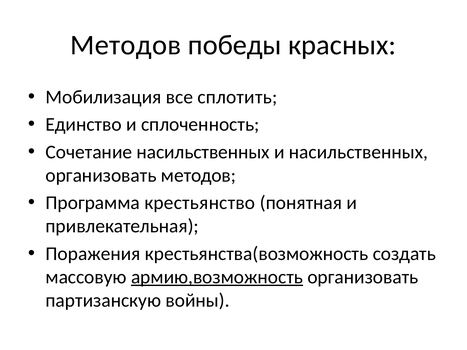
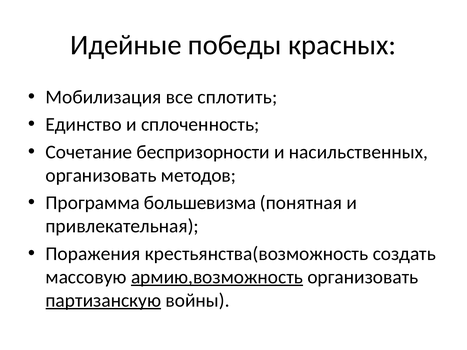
Методов: Методов -> Идейные (126, 45)
Сочетание насильственных: насильственных -> беспризорности (203, 152)
крестьянство: крестьянство -> большевизма (200, 203)
партизанскую underline: none -> present (103, 301)
